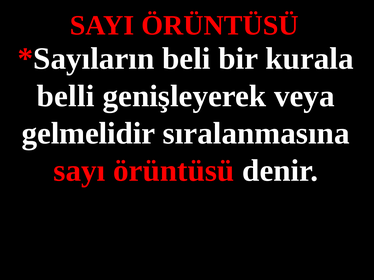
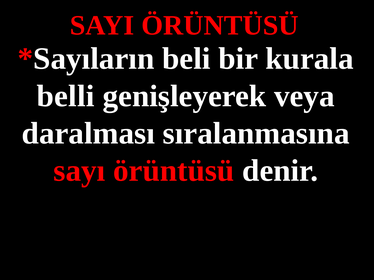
gelmelidir: gelmelidir -> daralması (88, 134)
